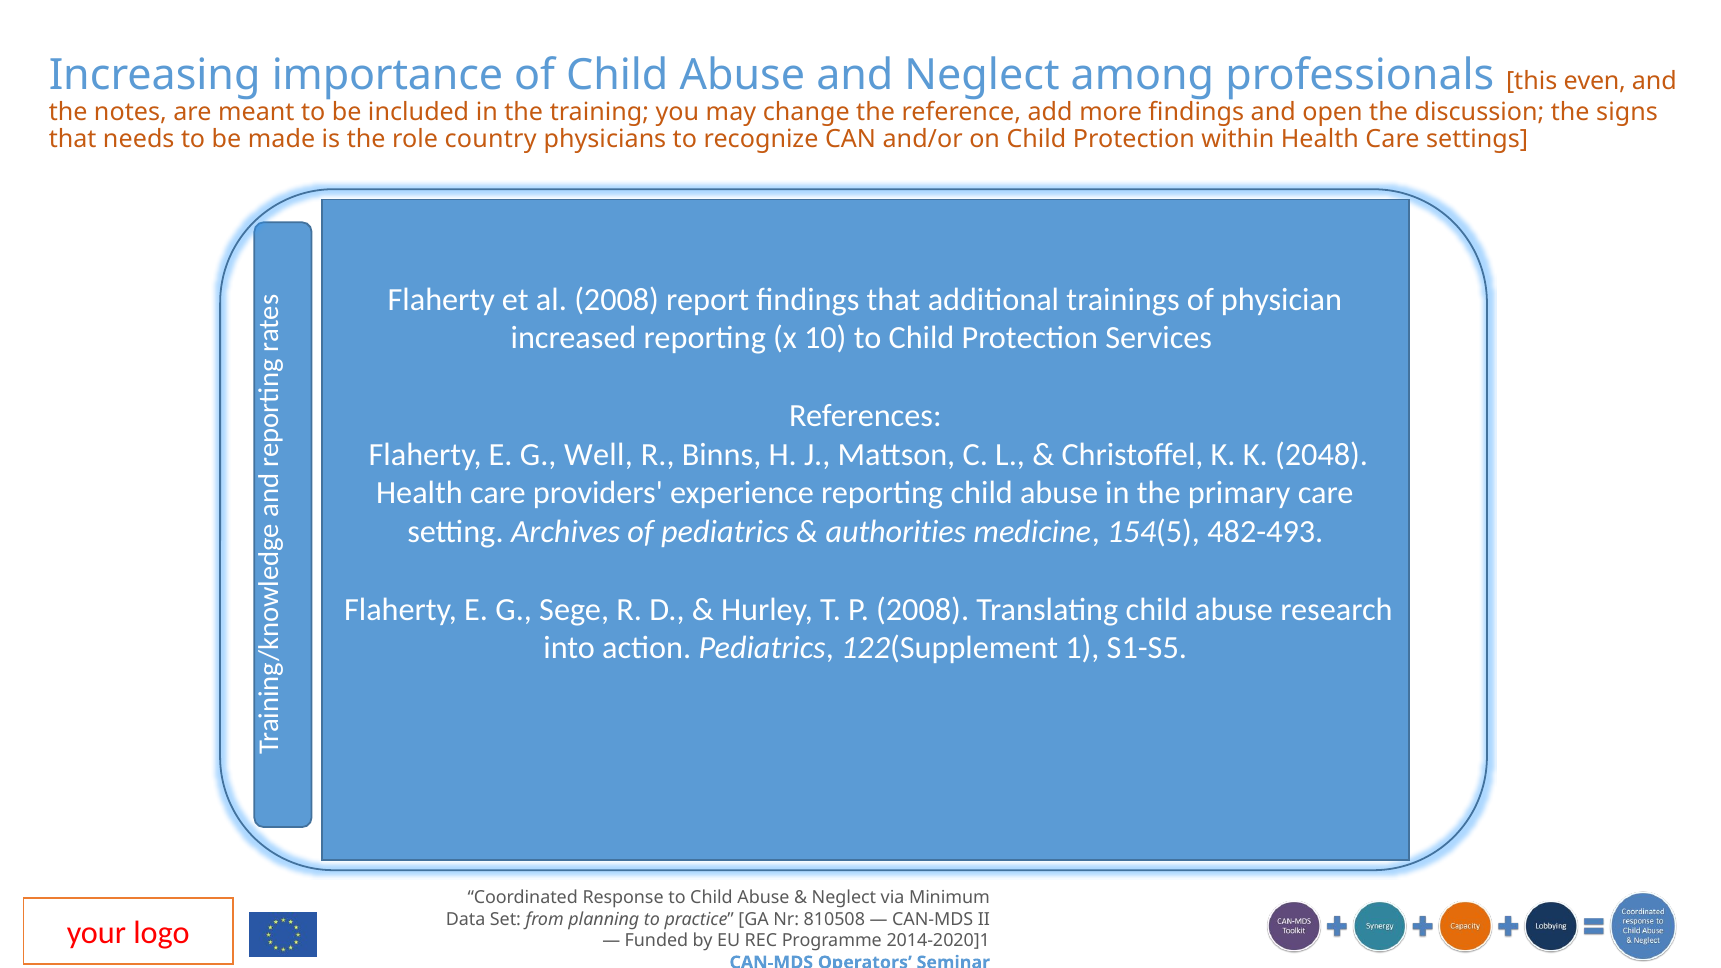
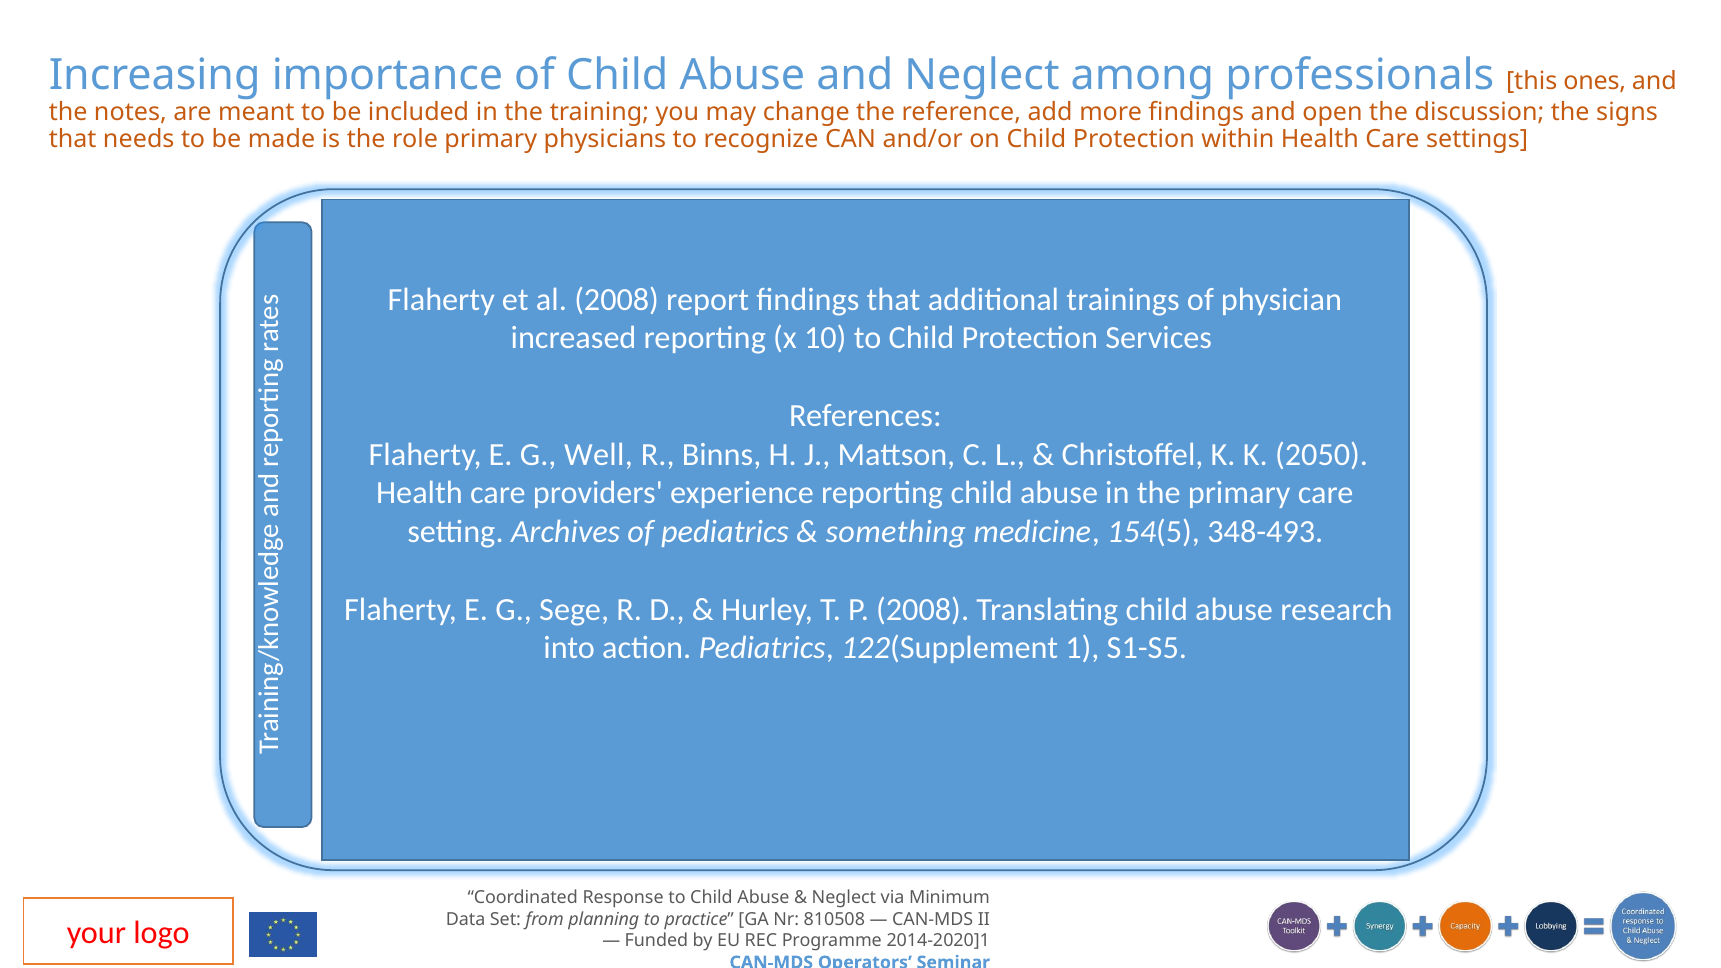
even: even -> ones (1595, 81)
role country: country -> primary (491, 139)
2048: 2048 -> 2050 (1322, 455)
authorities: authorities -> something (896, 532)
482-493: 482-493 -> 348-493 (1265, 532)
